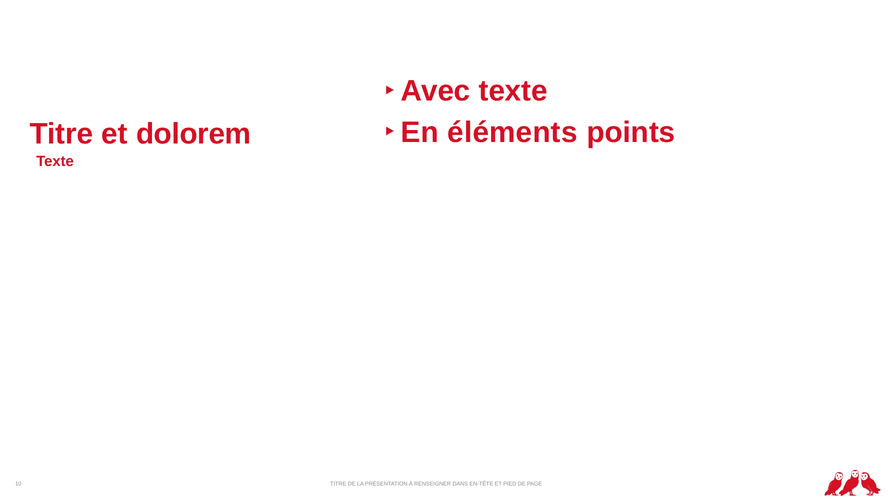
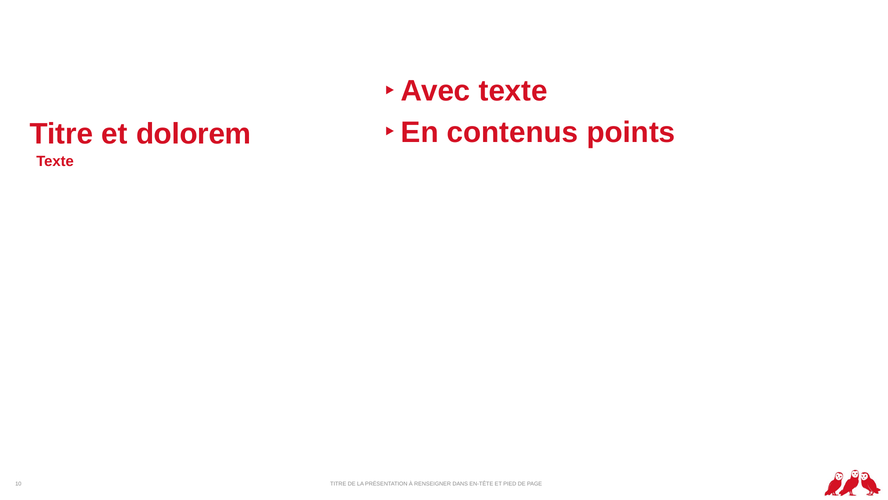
éléments: éléments -> contenus (513, 132)
